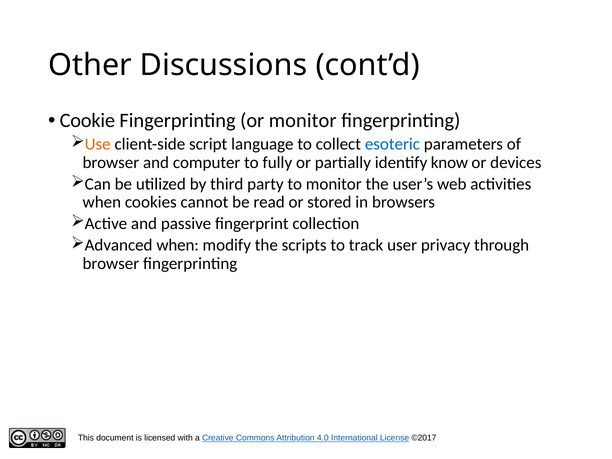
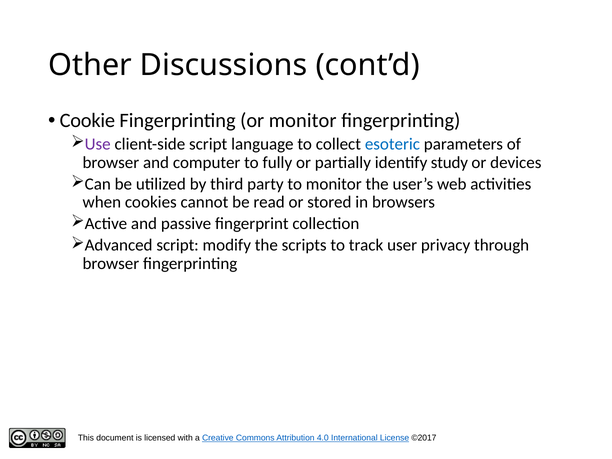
Use colour: orange -> purple (98, 144)
know: know -> study (449, 162)
Advanced when: when -> script (178, 245)
